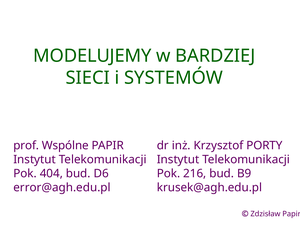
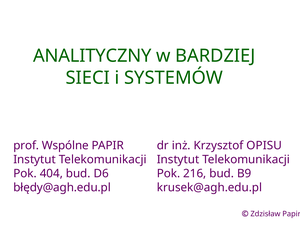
MODELUJEMY: MODELUJEMY -> ANALITYCZNY (92, 56)
PORTY: PORTY -> OPISU (264, 146)
error@agh.edu.pl: error@agh.edu.pl -> błędy@agh.edu.pl (62, 188)
